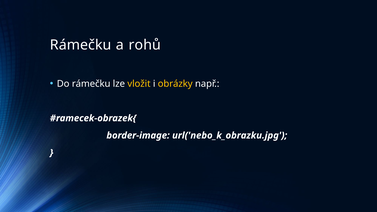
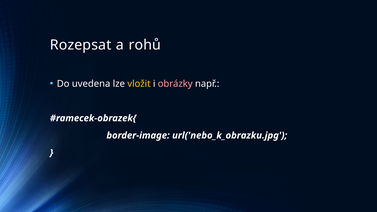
Rámečku: Rámečku -> Rozepsat (81, 45)
Do rámečku: rámečku -> uvedena (91, 84)
obrázky colour: yellow -> pink (175, 84)
